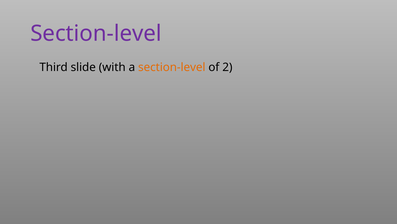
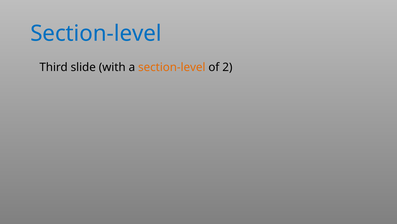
Section-level colour: purple -> blue (96, 33)
